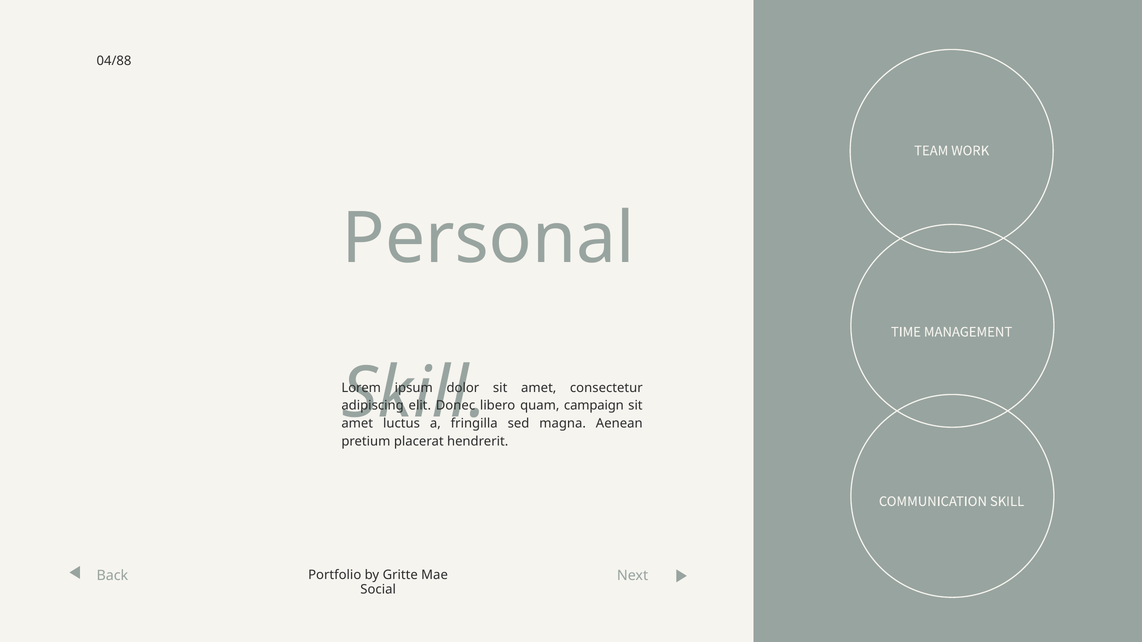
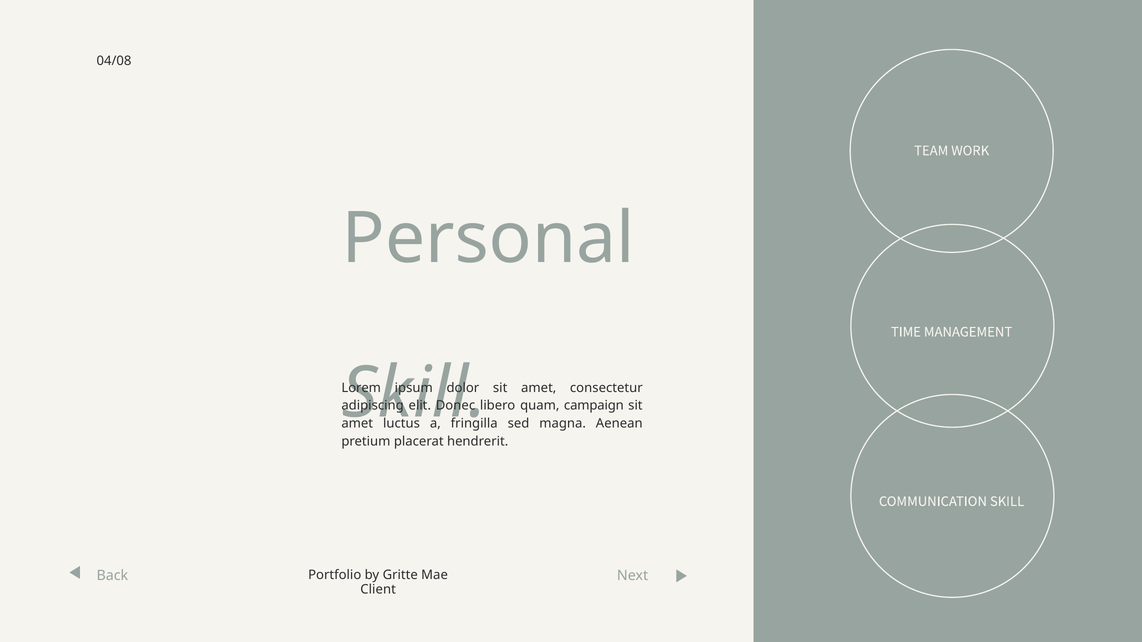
04/88: 04/88 -> 04/08 (114, 61)
Social: Social -> Client (378, 590)
